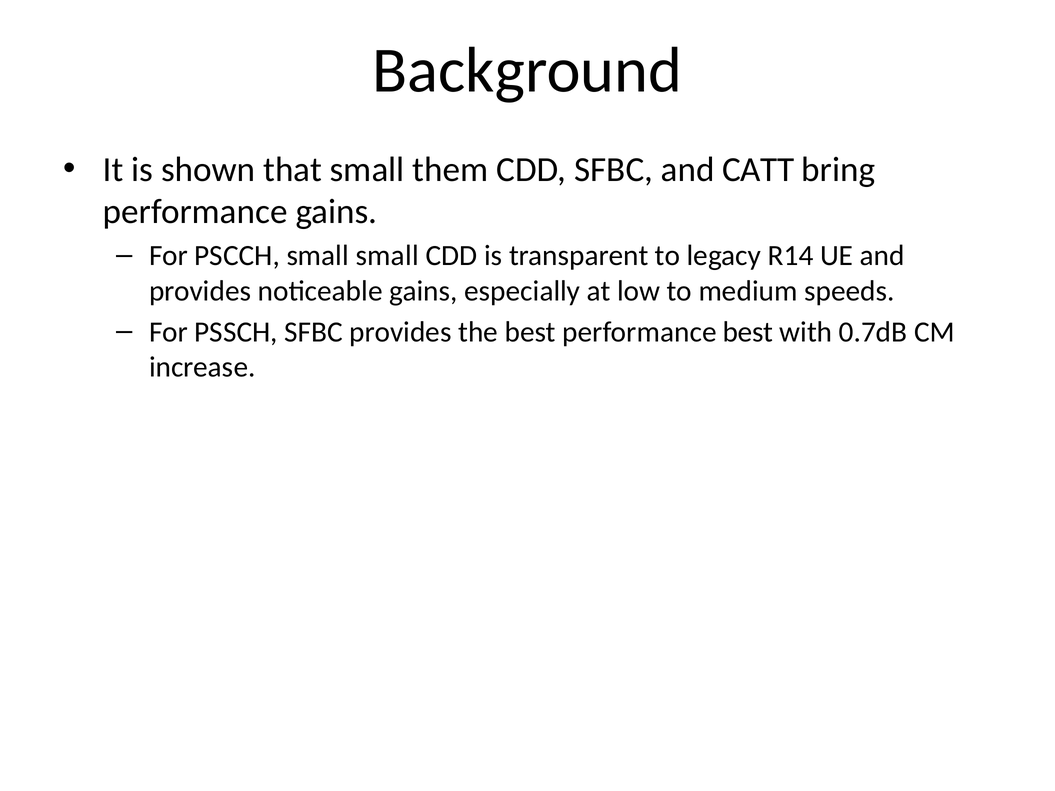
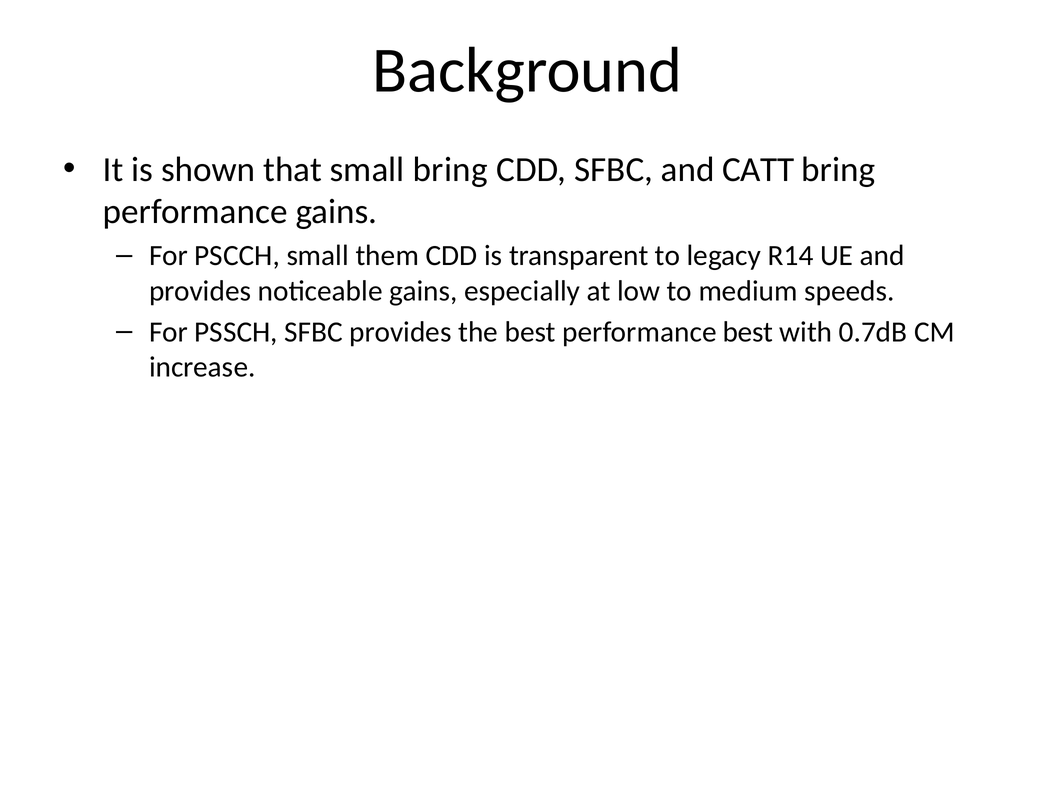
small them: them -> bring (450, 170)
small small: small -> them (387, 256)
